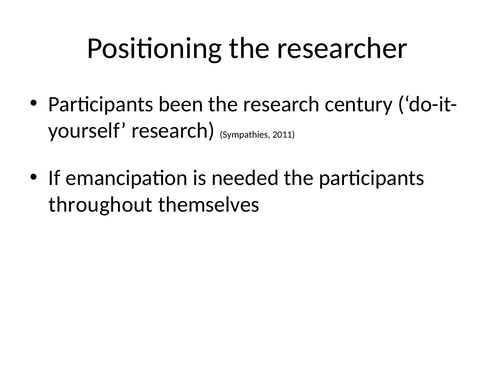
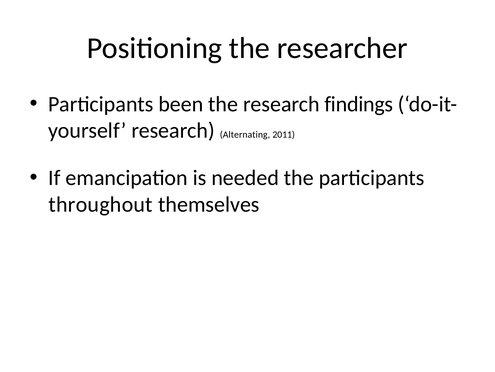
century: century -> findings (359, 104)
Sympathies: Sympathies -> Alternating (245, 134)
